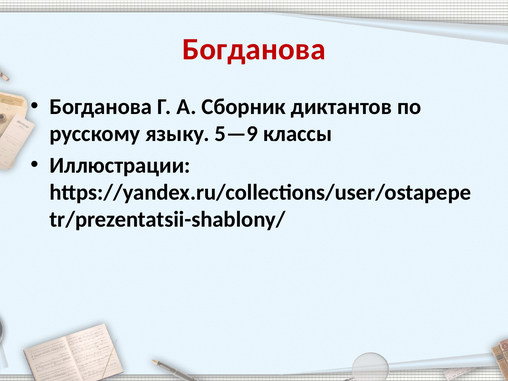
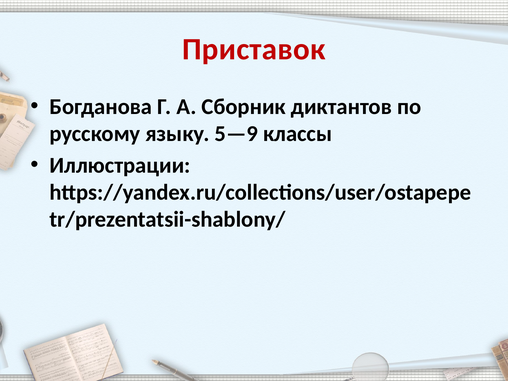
Богданова: Богданова -> Приставок (254, 49)
